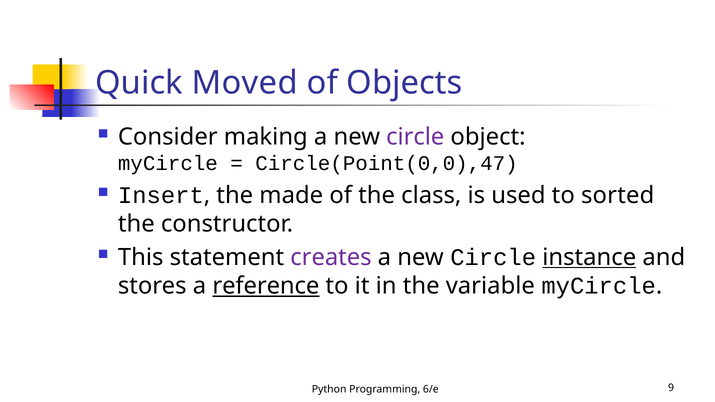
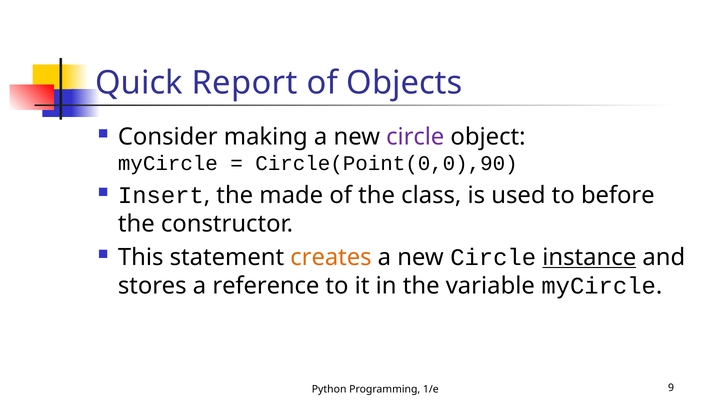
Moved: Moved -> Report (245, 83)
Circle(Point(0,0),47: Circle(Point(0,0),47 -> Circle(Point(0,0),90 (387, 164)
sorted: sorted -> before (618, 195)
creates colour: purple -> orange (331, 257)
reference underline: present -> none (266, 286)
6/e: 6/e -> 1/e (431, 389)
